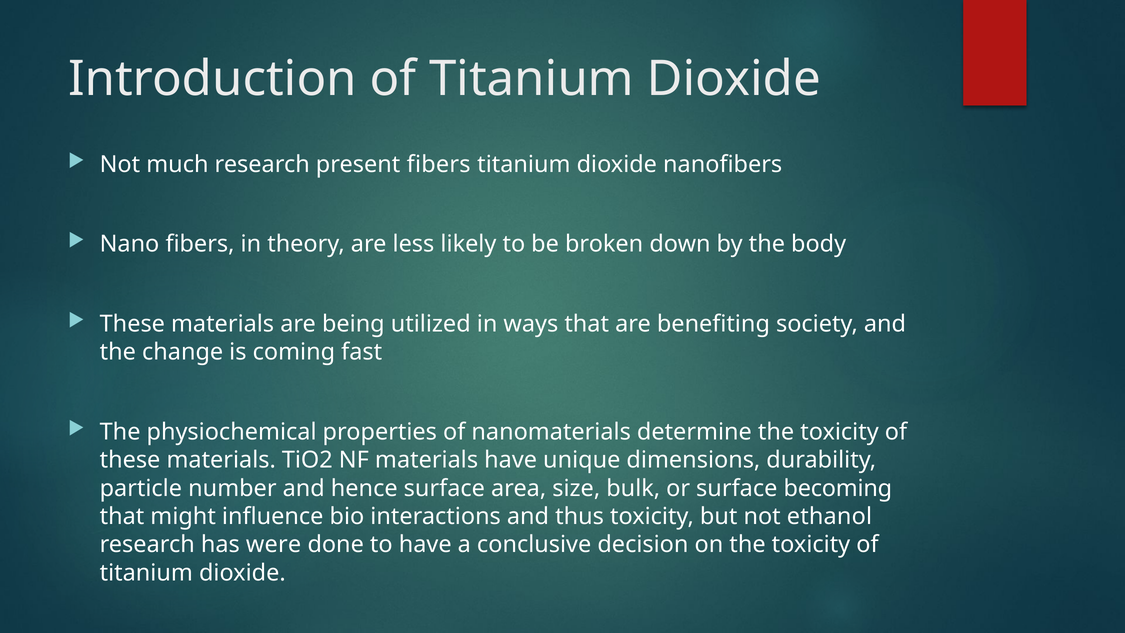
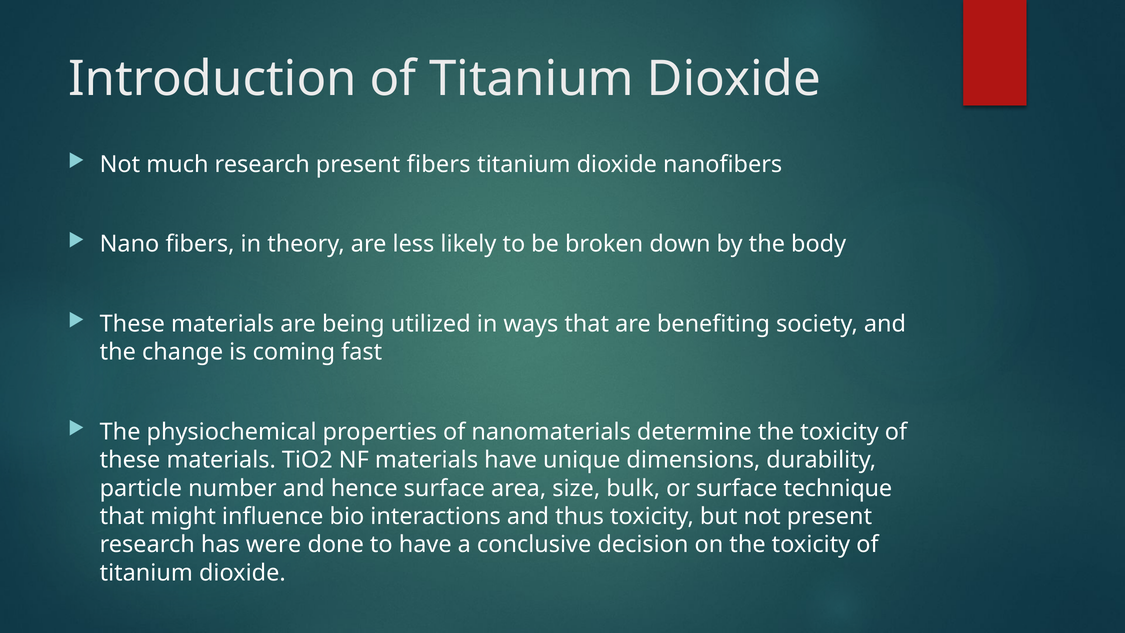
becoming: becoming -> technique (838, 488)
not ethanol: ethanol -> present (830, 516)
